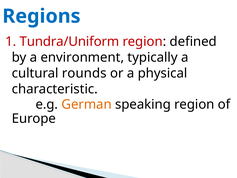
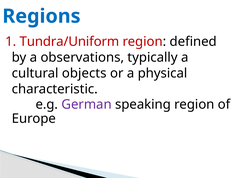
environment: environment -> observations (82, 57)
rounds: rounds -> objects (84, 73)
German colour: orange -> purple (87, 104)
